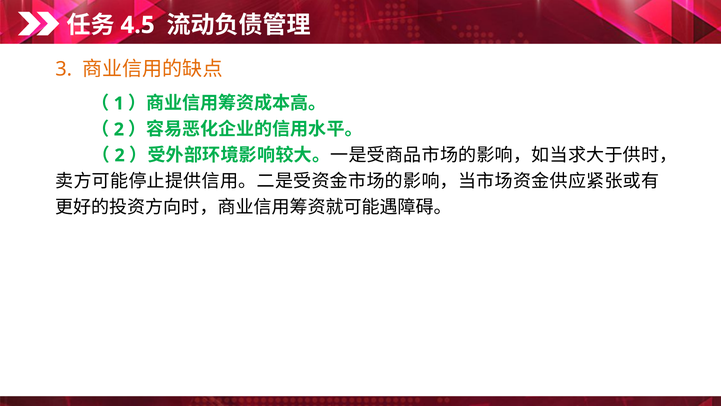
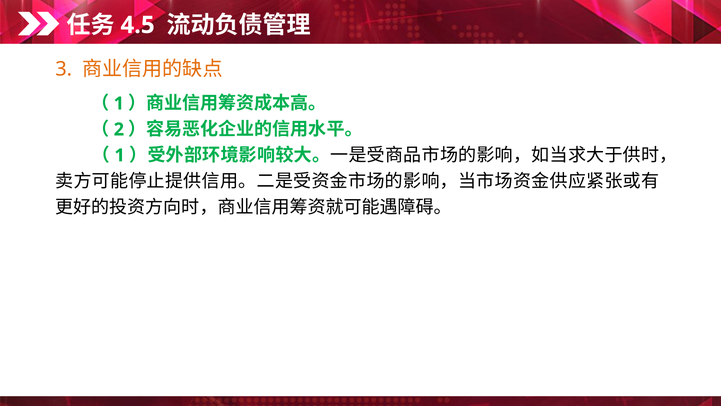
2: 2 -> 1 (120, 155)
